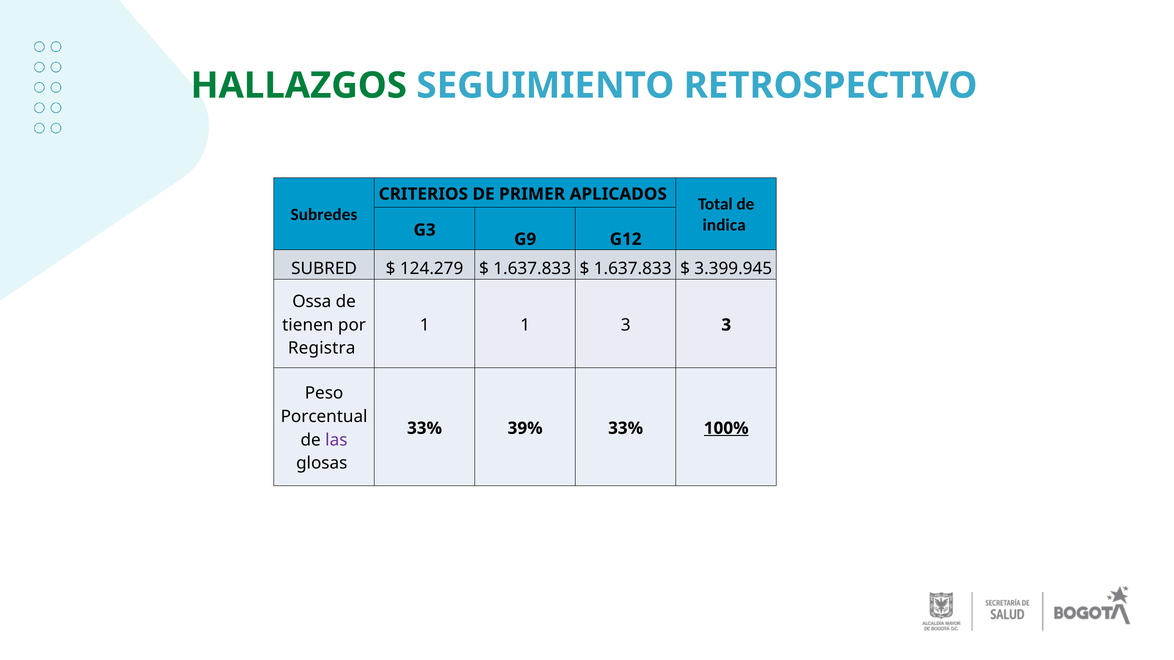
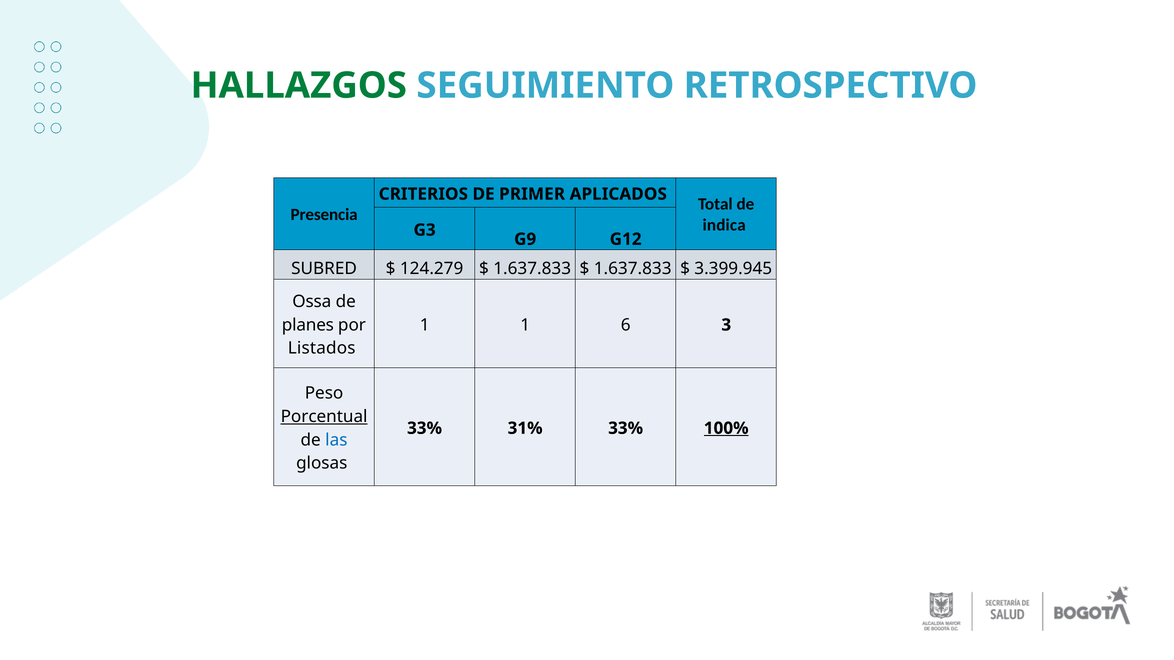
Subredes: Subredes -> Presencia (324, 215)
tienen: tienen -> planes (308, 325)
1 3: 3 -> 6 (626, 325)
Registra: Registra -> Listados (322, 348)
Porcentual underline: none -> present (324, 417)
39%: 39% -> 31% (525, 428)
las colour: purple -> blue (336, 440)
